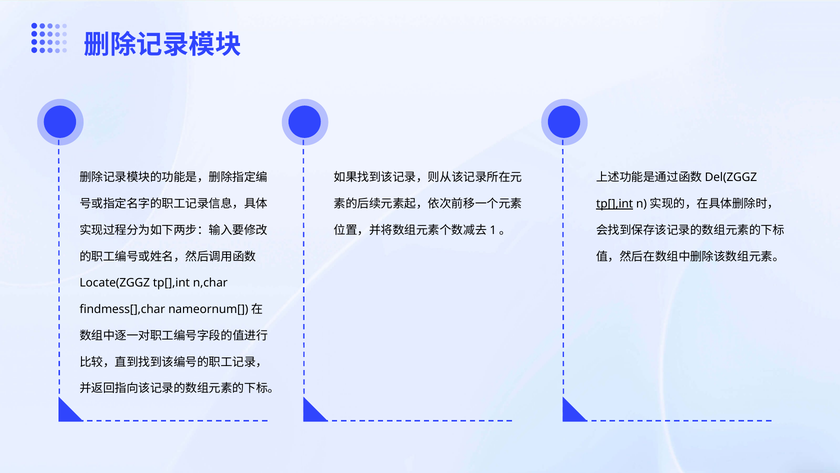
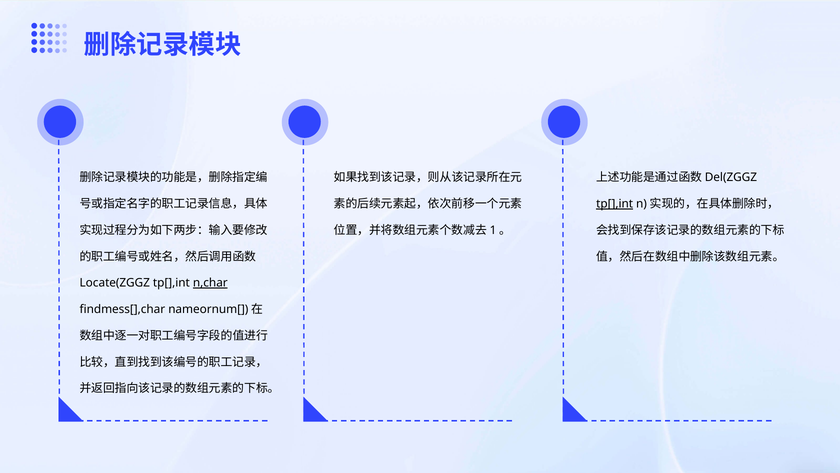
n,char underline: none -> present (210, 283)
